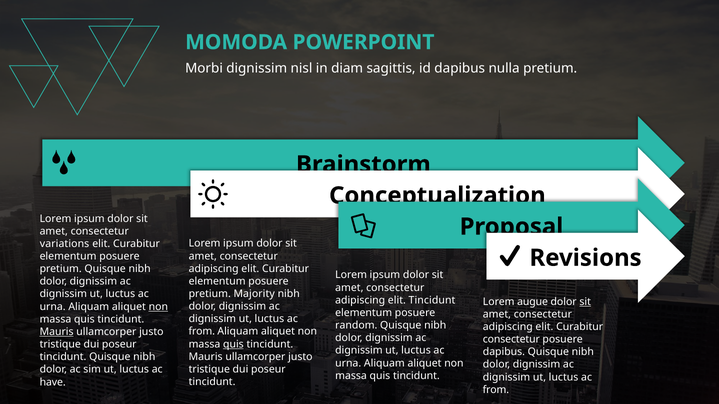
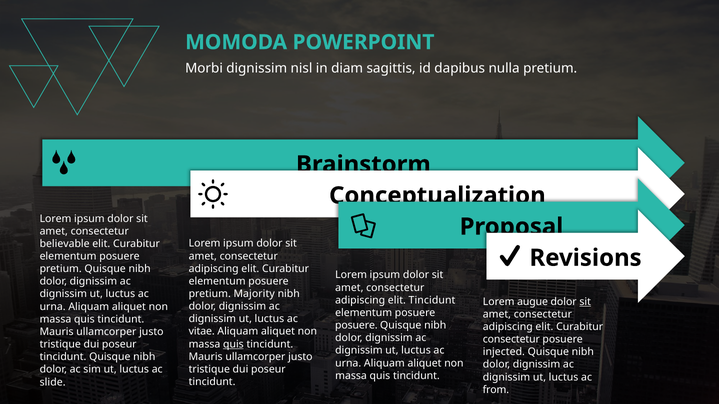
variations: variations -> believable (65, 244)
non underline: present -> none (158, 307)
random: random -> posuere (356, 326)
from: from -> vitae (202, 332)
Mauris underline: present -> none (57, 332)
dapibus: dapibus -> injected (504, 352)
have: have -> slide (53, 382)
